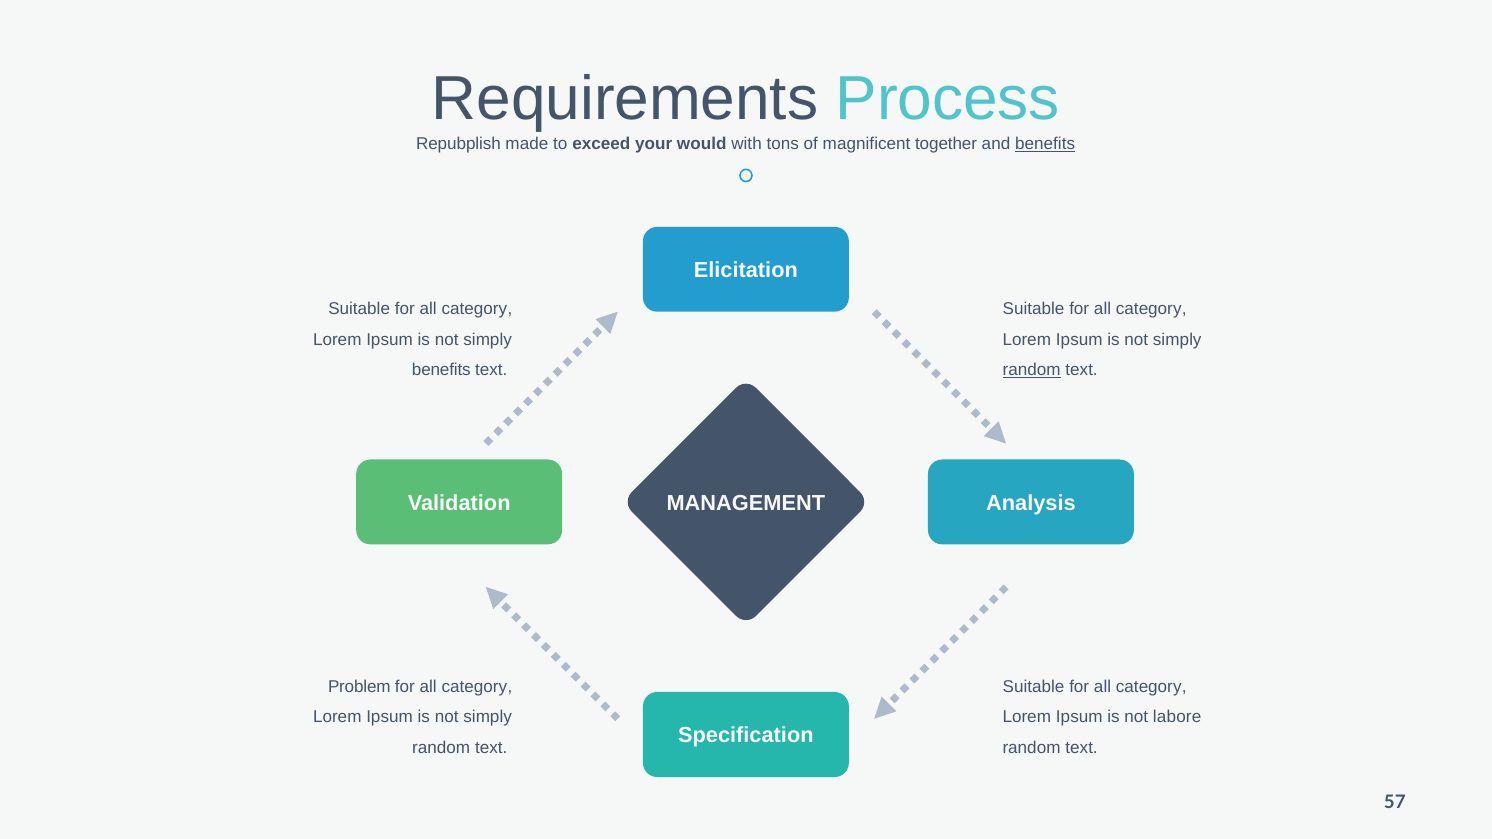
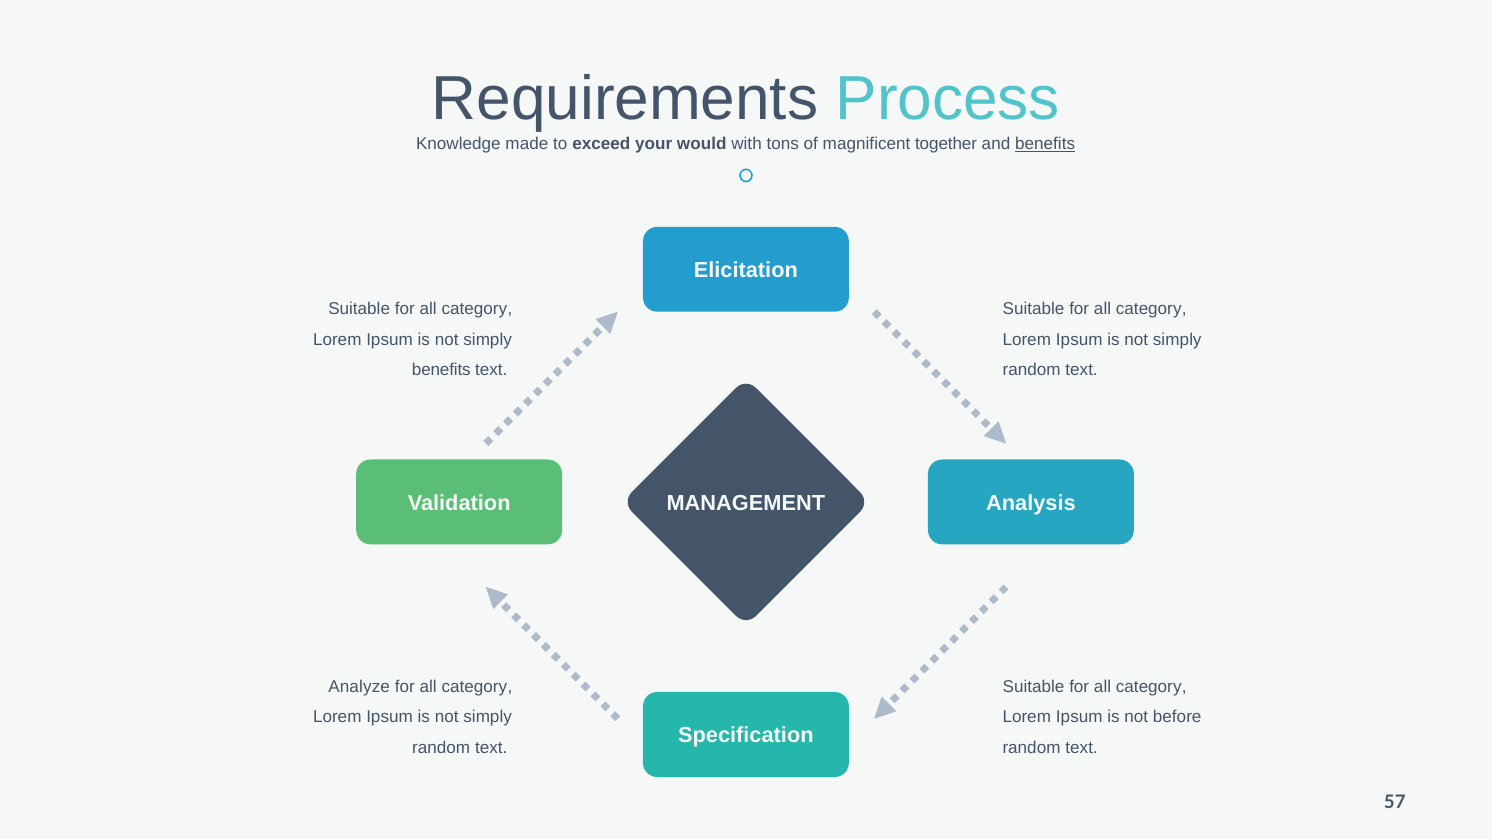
Repubplish: Repubplish -> Knowledge (458, 144)
random underline: present -> none (1032, 370)
Problem: Problem -> Analyze (359, 687)
labore: labore -> before (1177, 718)
